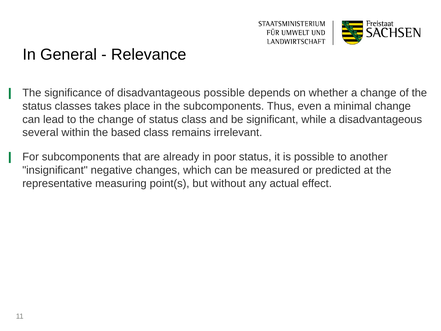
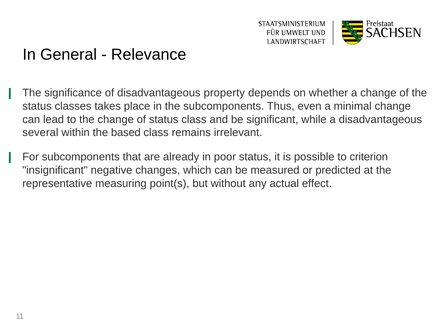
disadvantageous possible: possible -> property (224, 93)
another: another -> criterion (369, 157)
